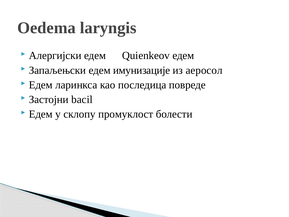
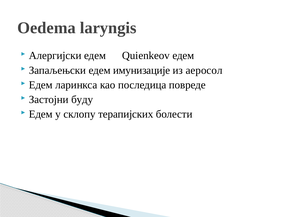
bacil: bacil -> буду (82, 99)
промуклост: промуклост -> терапијских (126, 114)
